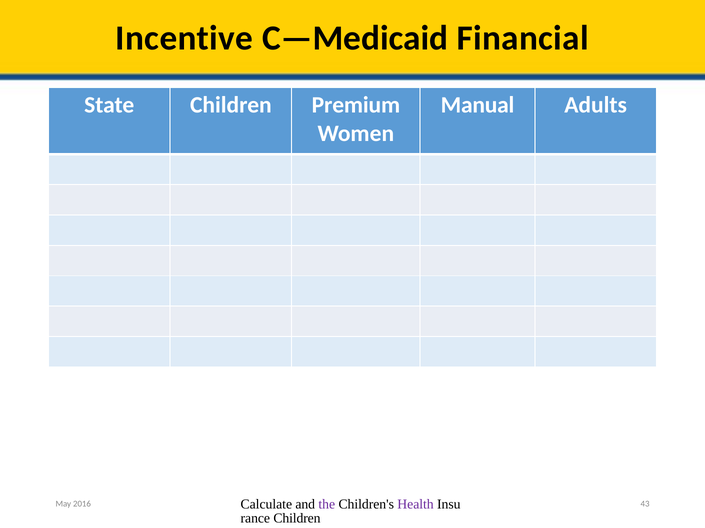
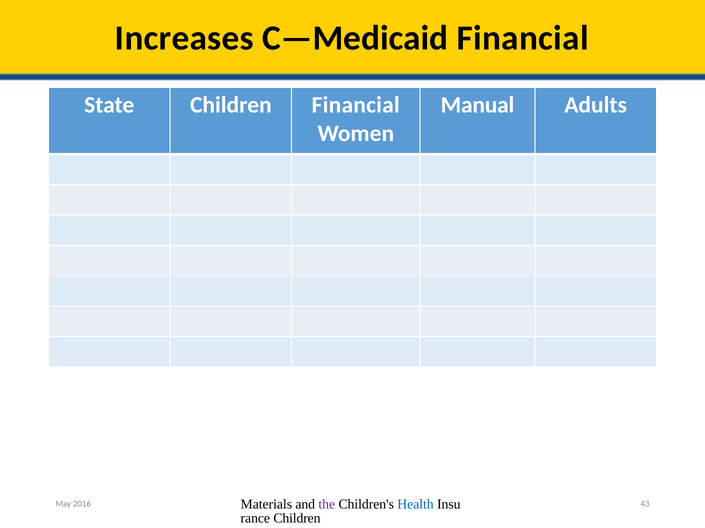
Incentive: Incentive -> Increases (184, 38)
Children Premium: Premium -> Financial (356, 105)
Calculate: Calculate -> Materials (266, 505)
Health colour: purple -> blue (416, 505)
